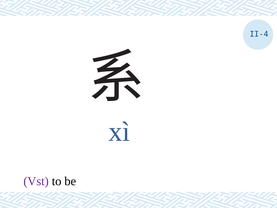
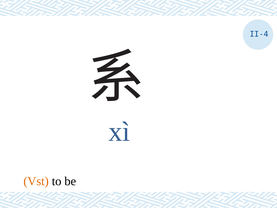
Vst colour: purple -> orange (36, 181)
